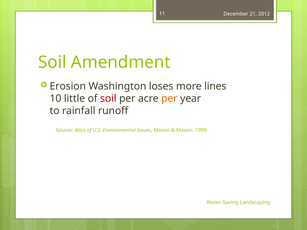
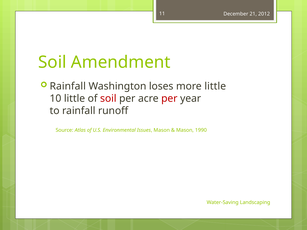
Erosion: Erosion -> Rainfall (68, 86)
more lines: lines -> little (215, 86)
per colour: orange -> red (169, 99)
